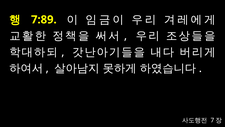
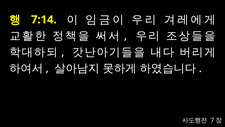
7:89: 7:89 -> 7:14 (44, 20)
